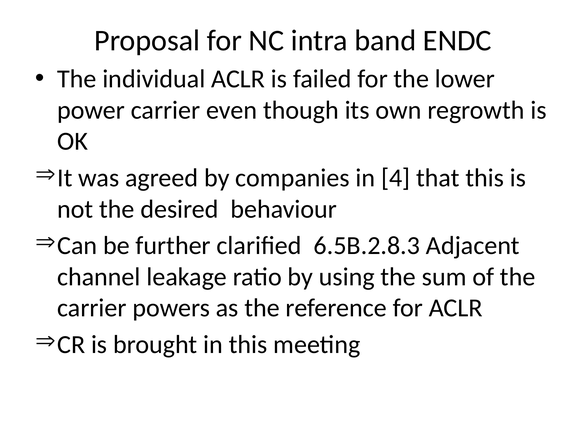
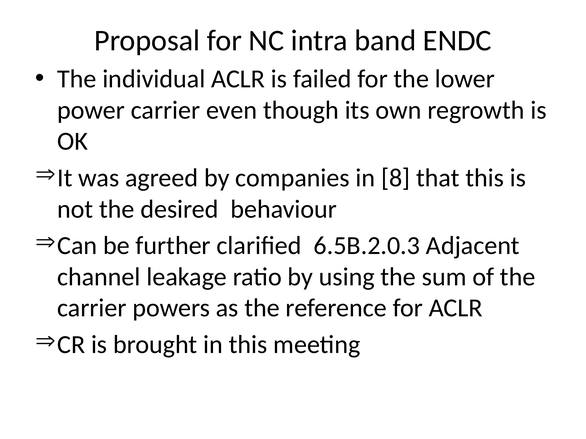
4: 4 -> 8 (396, 178)
6.5B.2.8.3: 6.5B.2.8.3 -> 6.5B.2.0.3 (367, 246)
